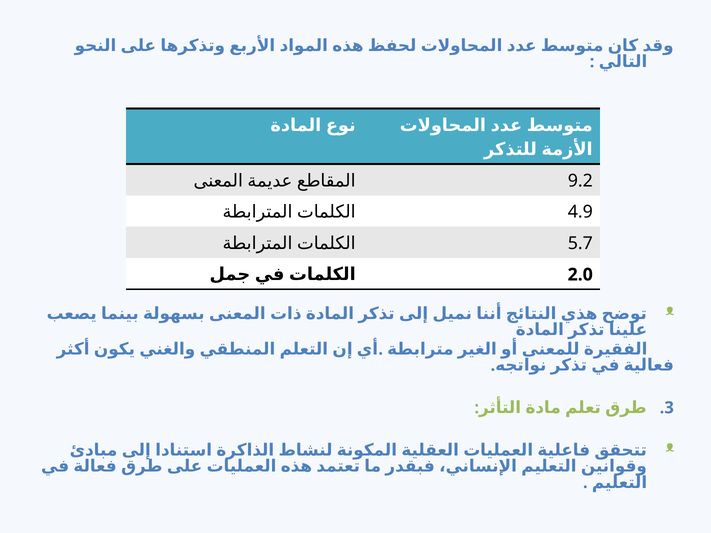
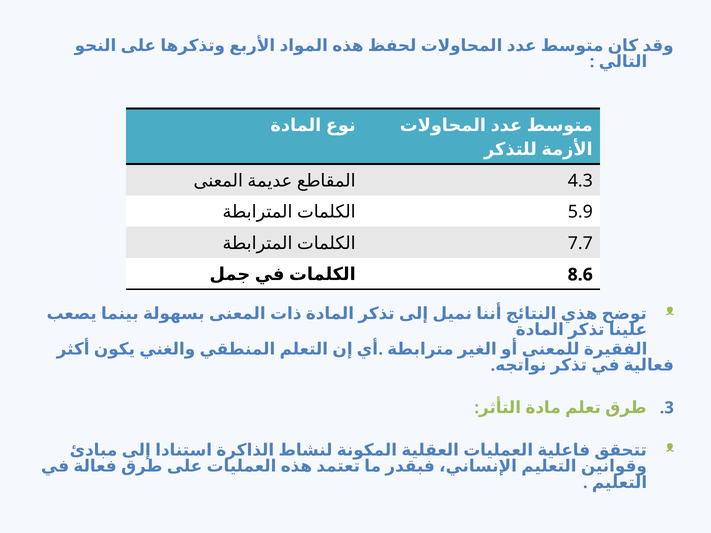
9.2: 9.2 -> 4.3 (580, 181)
4.9: 4.9 -> 5.9 (580, 212)
5.7: 5.7 -> 7.7 (580, 243)
2.0: 2.0 -> 8.6 (580, 275)
